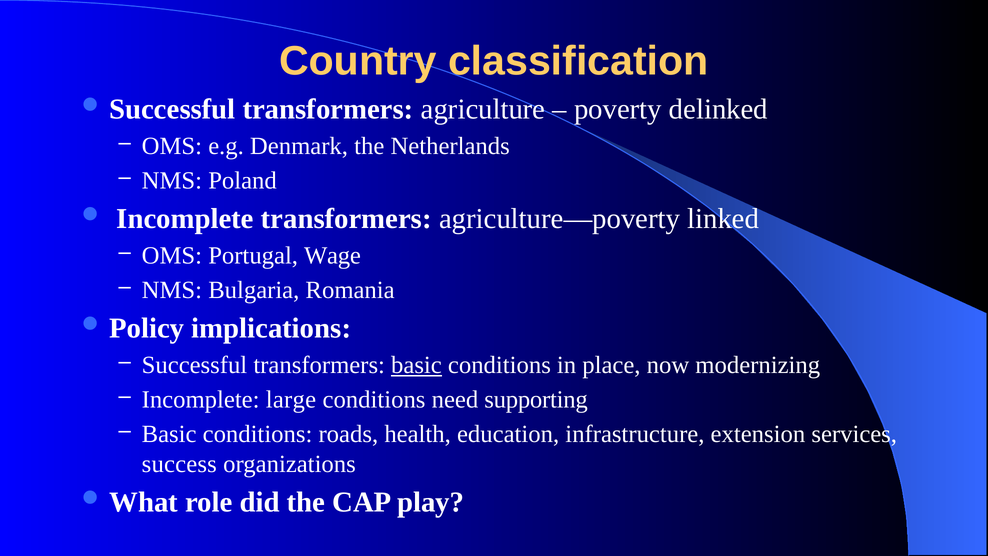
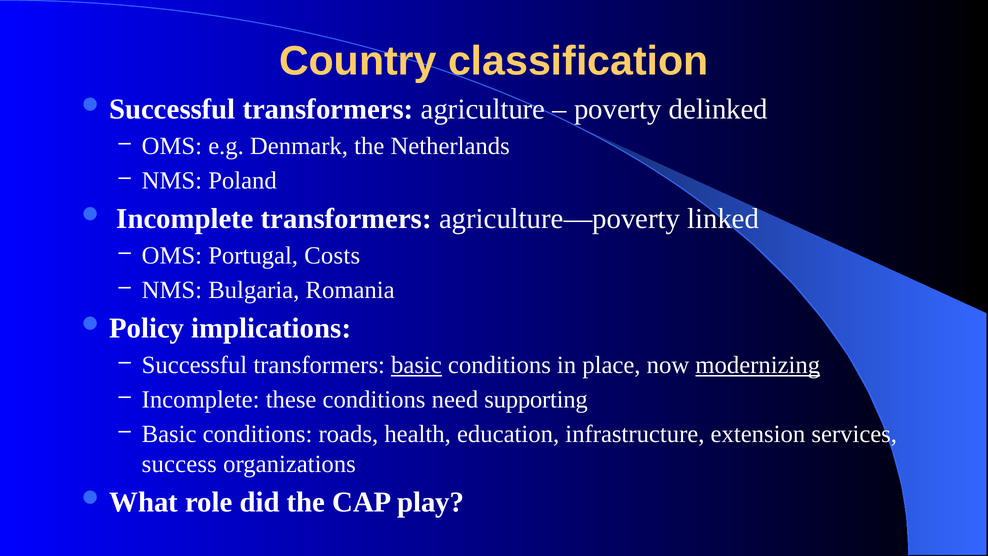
Wage: Wage -> Costs (332, 255)
modernizing underline: none -> present (758, 365)
large: large -> these (291, 400)
